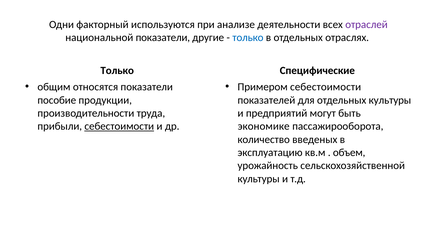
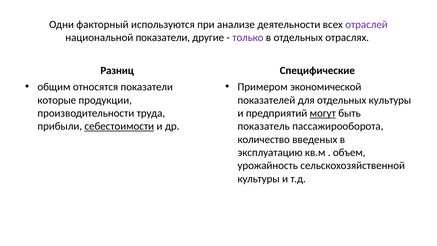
только colour: blue -> purple (248, 38)
Только: Только -> Разниц (117, 71)
Примером себестоимости: себестоимости -> экономической (326, 87)
пособие: пособие -> которые (57, 100)
могут underline: none -> present (323, 113)
экономике: экономике -> показатель (264, 126)
